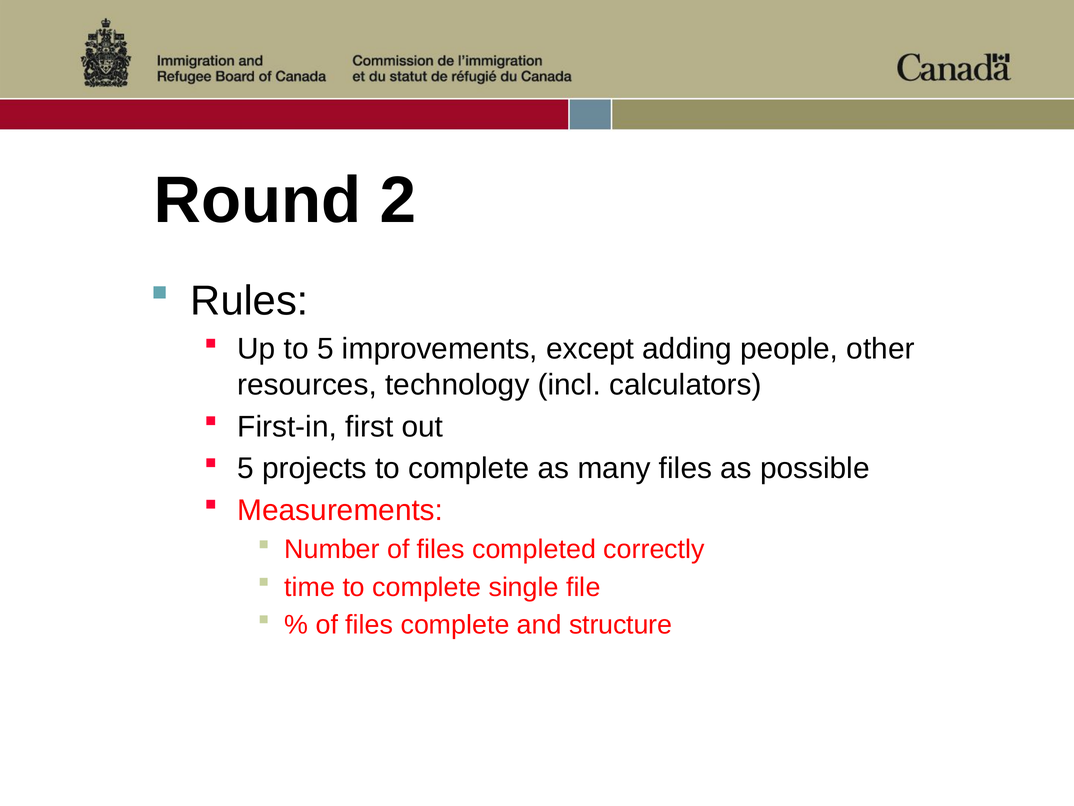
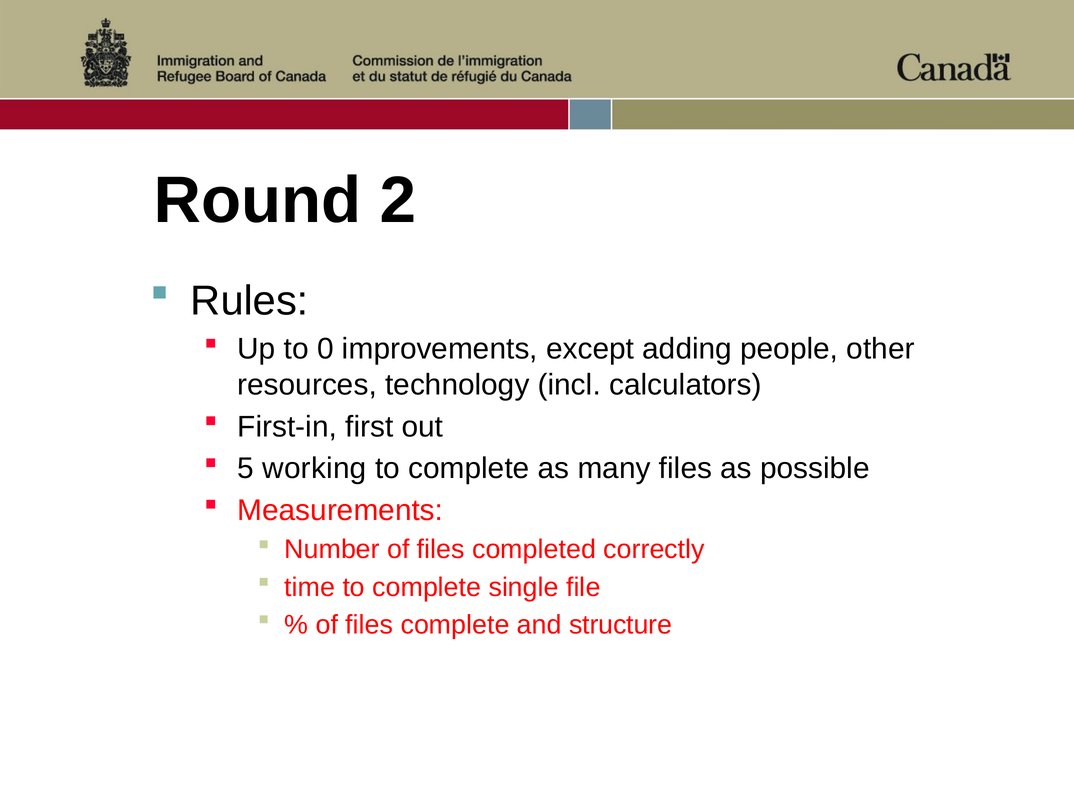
to 5: 5 -> 0 (325, 349)
projects: projects -> working (314, 468)
